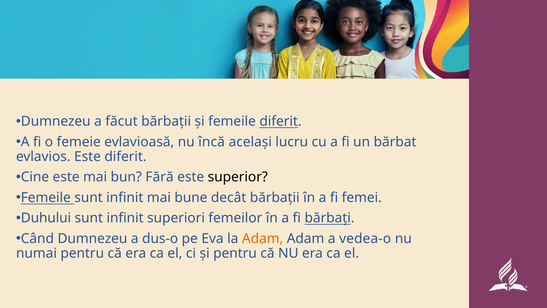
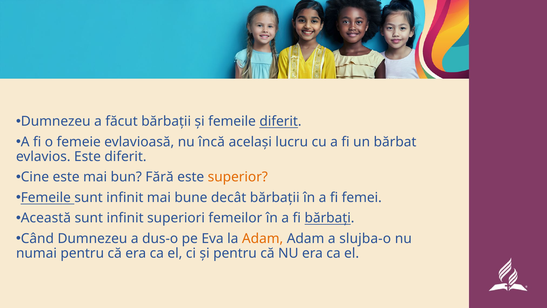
superior colour: black -> orange (238, 177)
Duhului: Duhului -> Această (46, 218)
vedea-o: vedea-o -> slujba-o (365, 238)
